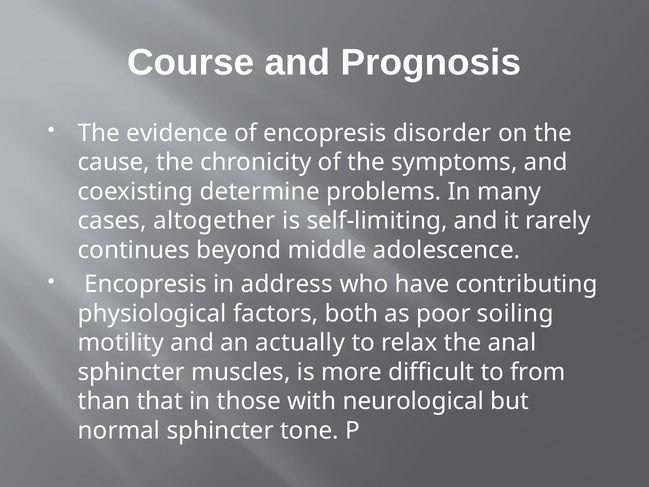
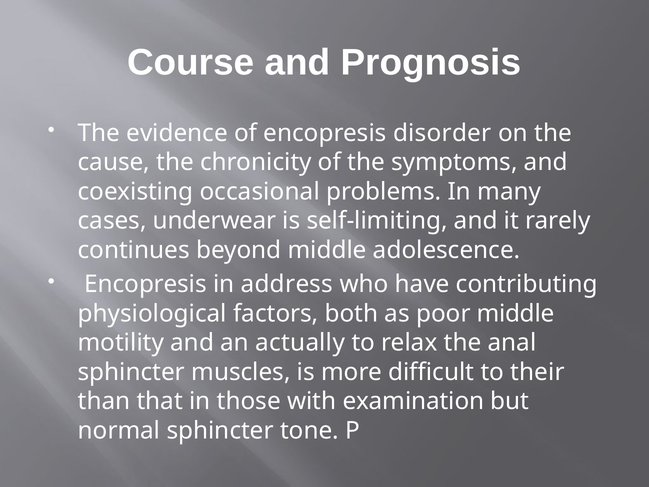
determine: determine -> occasional (260, 192)
altogether: altogether -> underwear (215, 221)
poor soiling: soiling -> middle (516, 314)
from: from -> their (538, 372)
neurological: neurological -> examination (413, 401)
